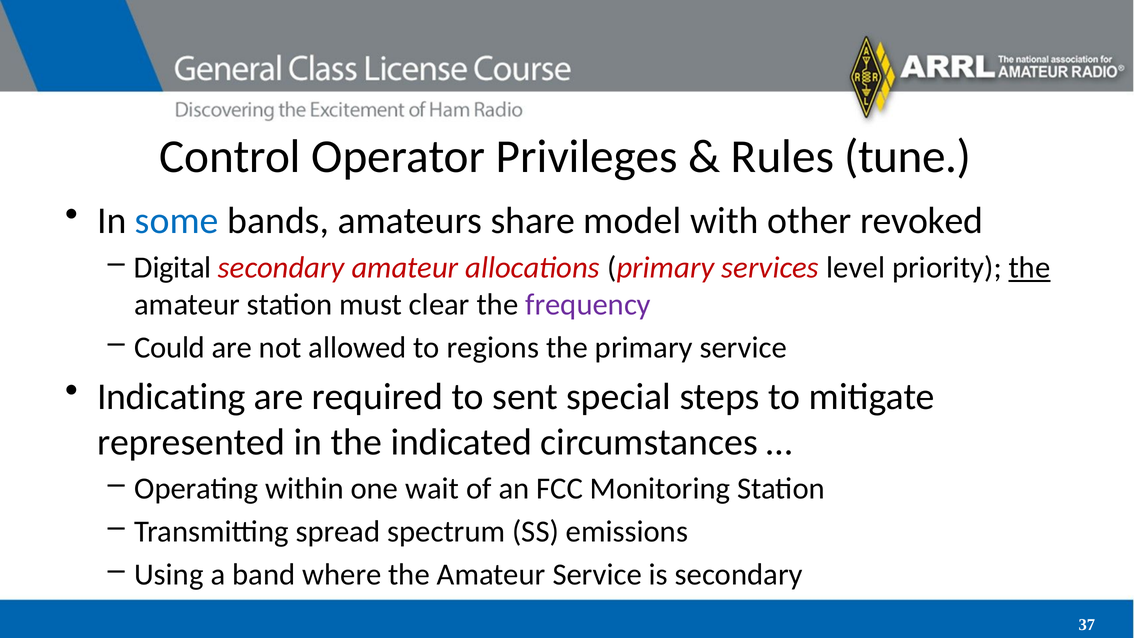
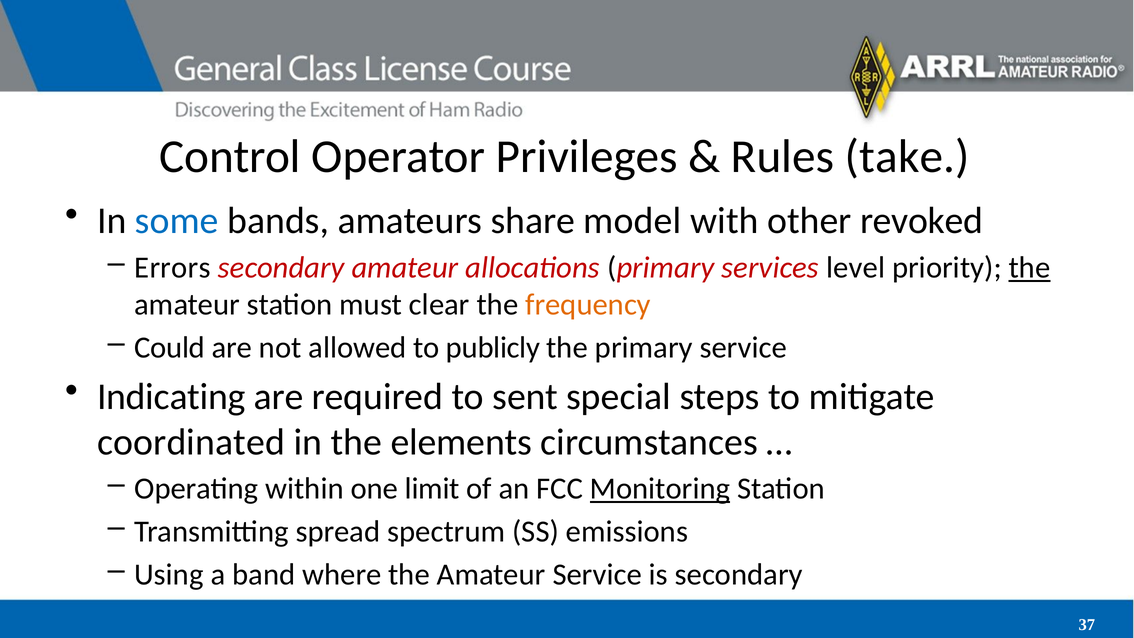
tune: tune -> take (907, 156)
Digital: Digital -> Errors (172, 268)
frequency colour: purple -> orange (588, 305)
regions: regions -> publicly (493, 347)
represented: represented -> coordinated (191, 442)
indicated: indicated -> elements (461, 442)
wait: wait -> limit (432, 489)
Monitoring underline: none -> present (660, 489)
